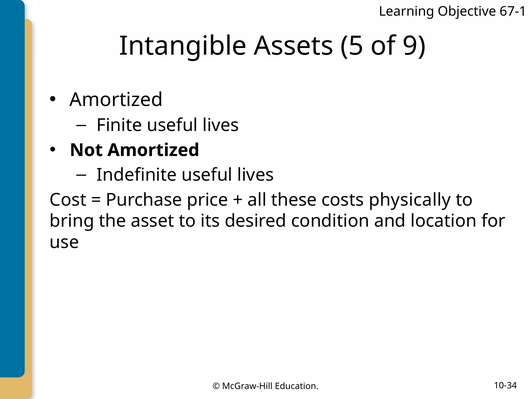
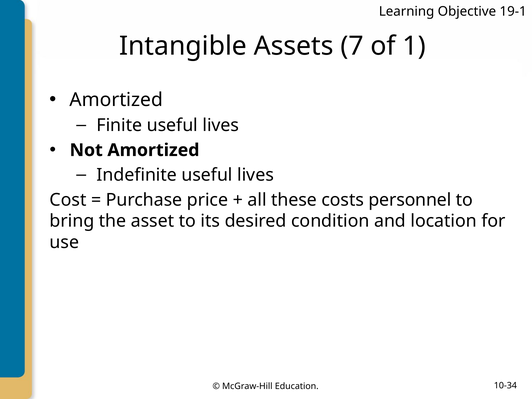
67-1: 67-1 -> 19-1 (513, 11)
5: 5 -> 7 (352, 46)
9: 9 -> 1 (414, 46)
physically: physically -> personnel (410, 200)
